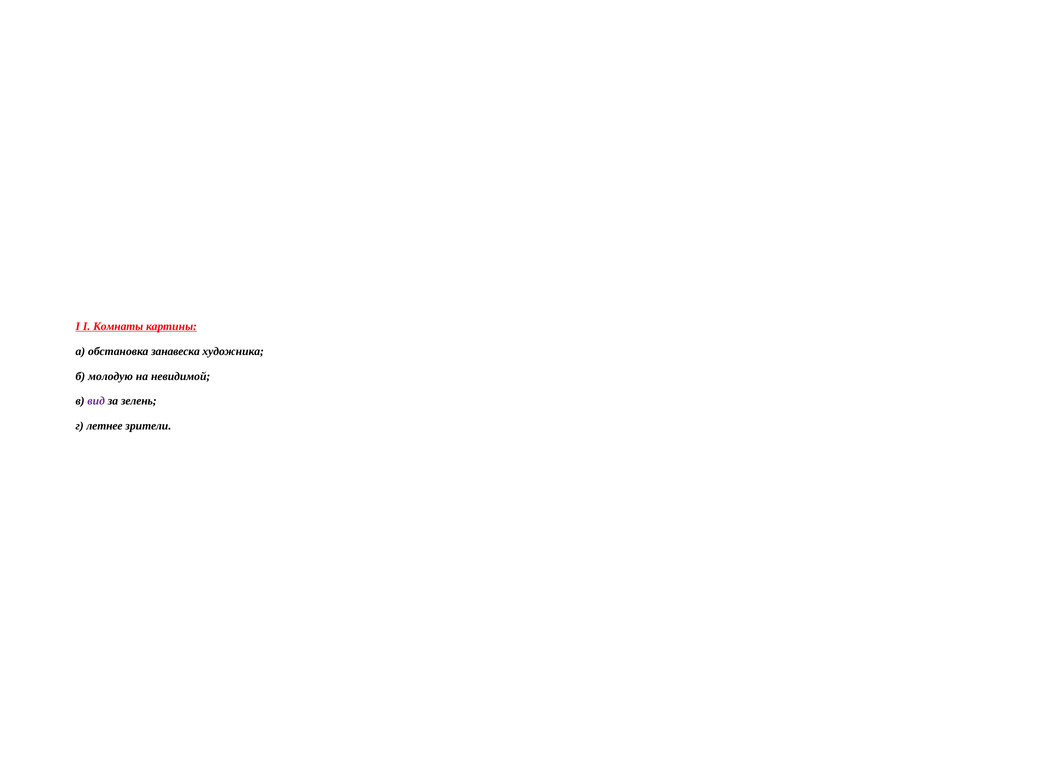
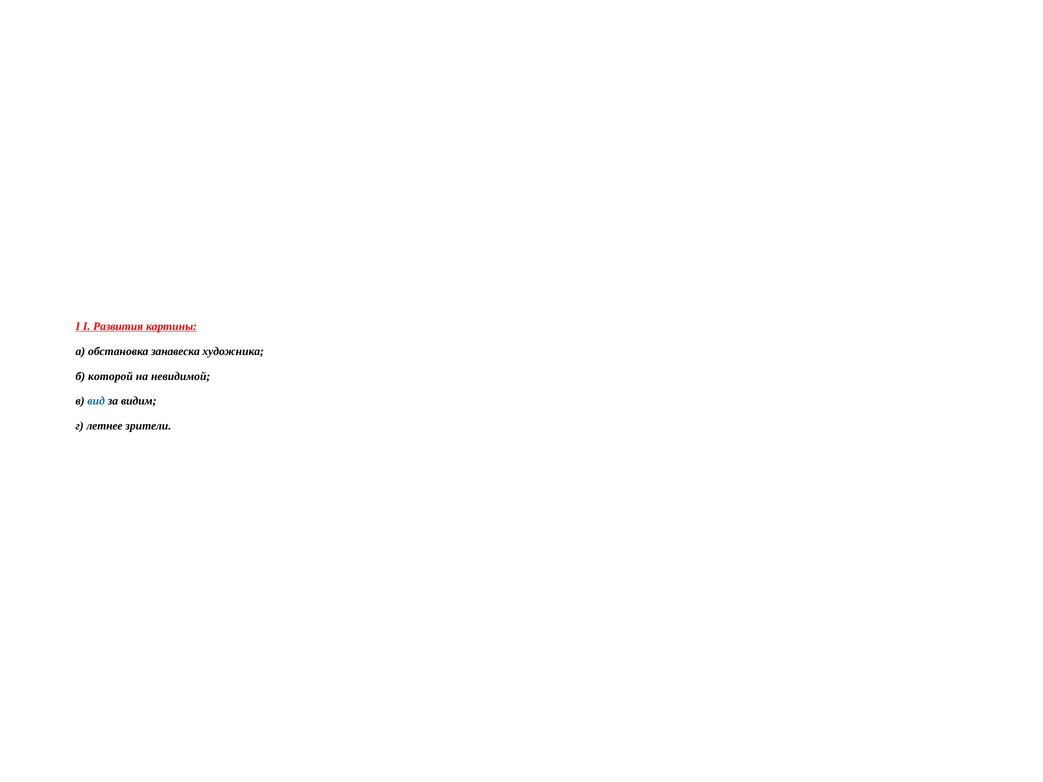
Комнаты: Комнаты -> Развития (118, 326)
молодую: молодую -> которой (110, 376)
вид colour: purple -> blue (96, 401)
зелень: зелень -> видим (139, 401)
